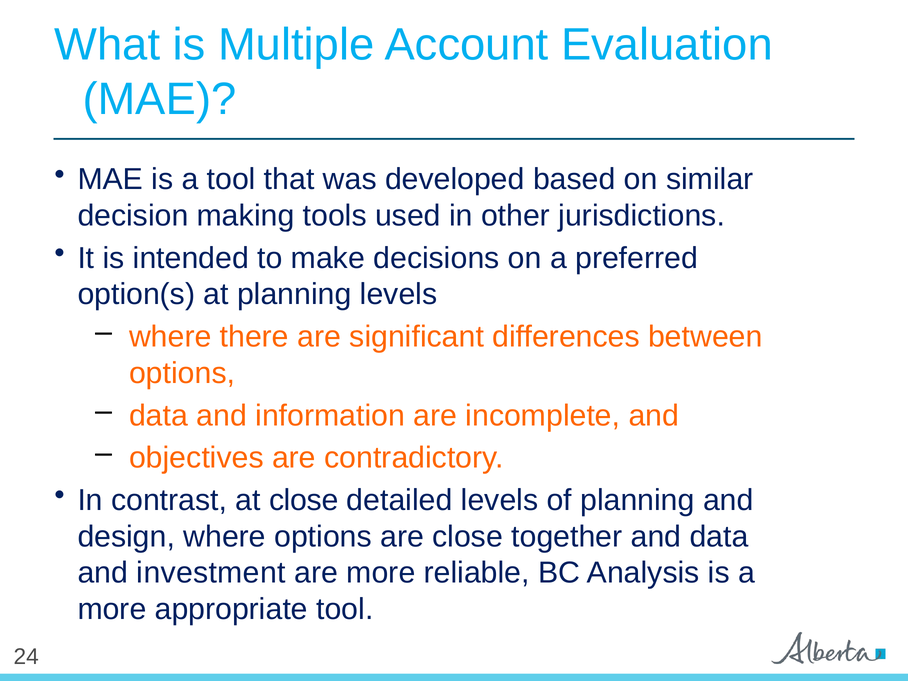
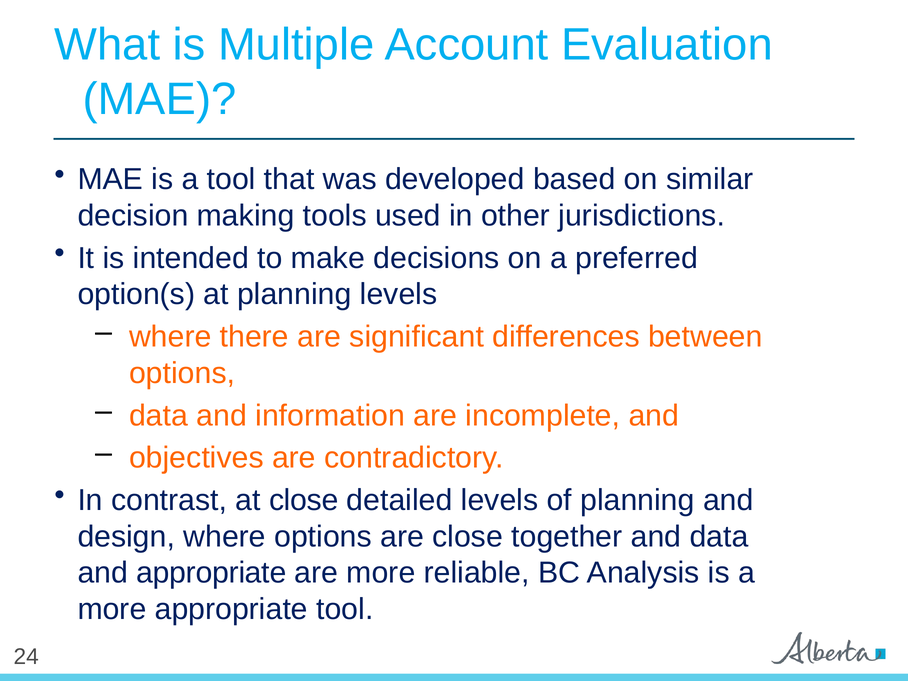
and investment: investment -> appropriate (211, 573)
